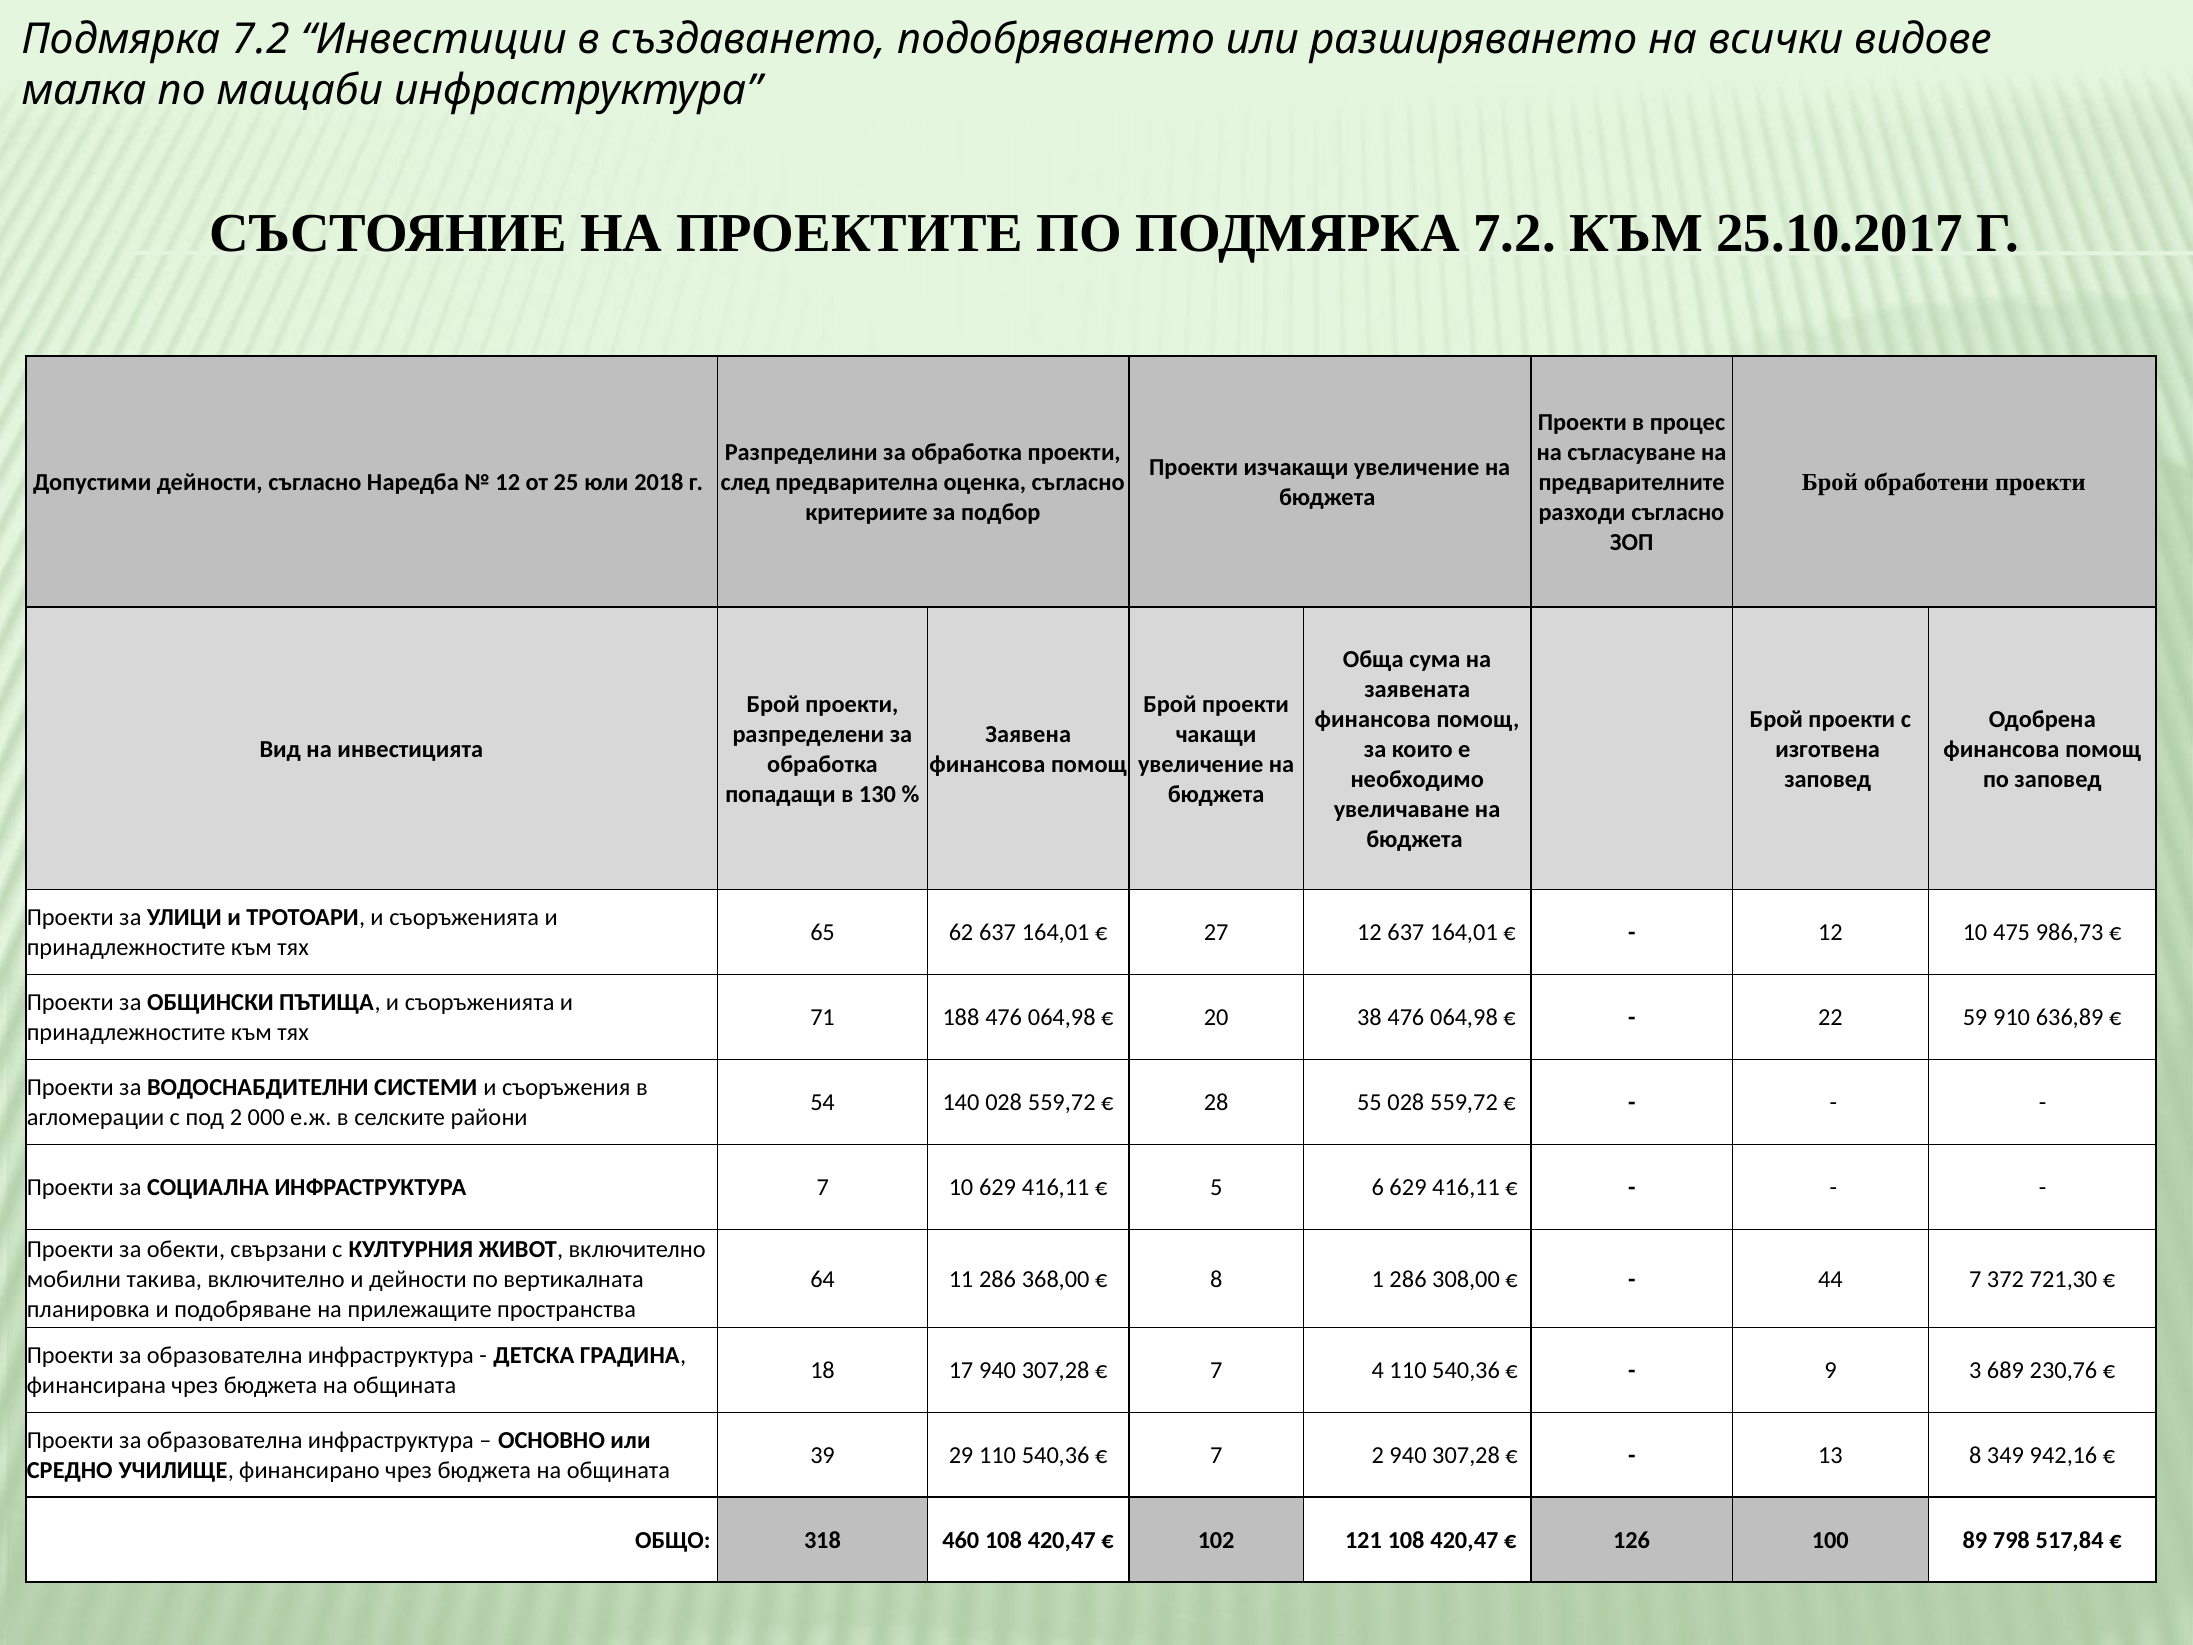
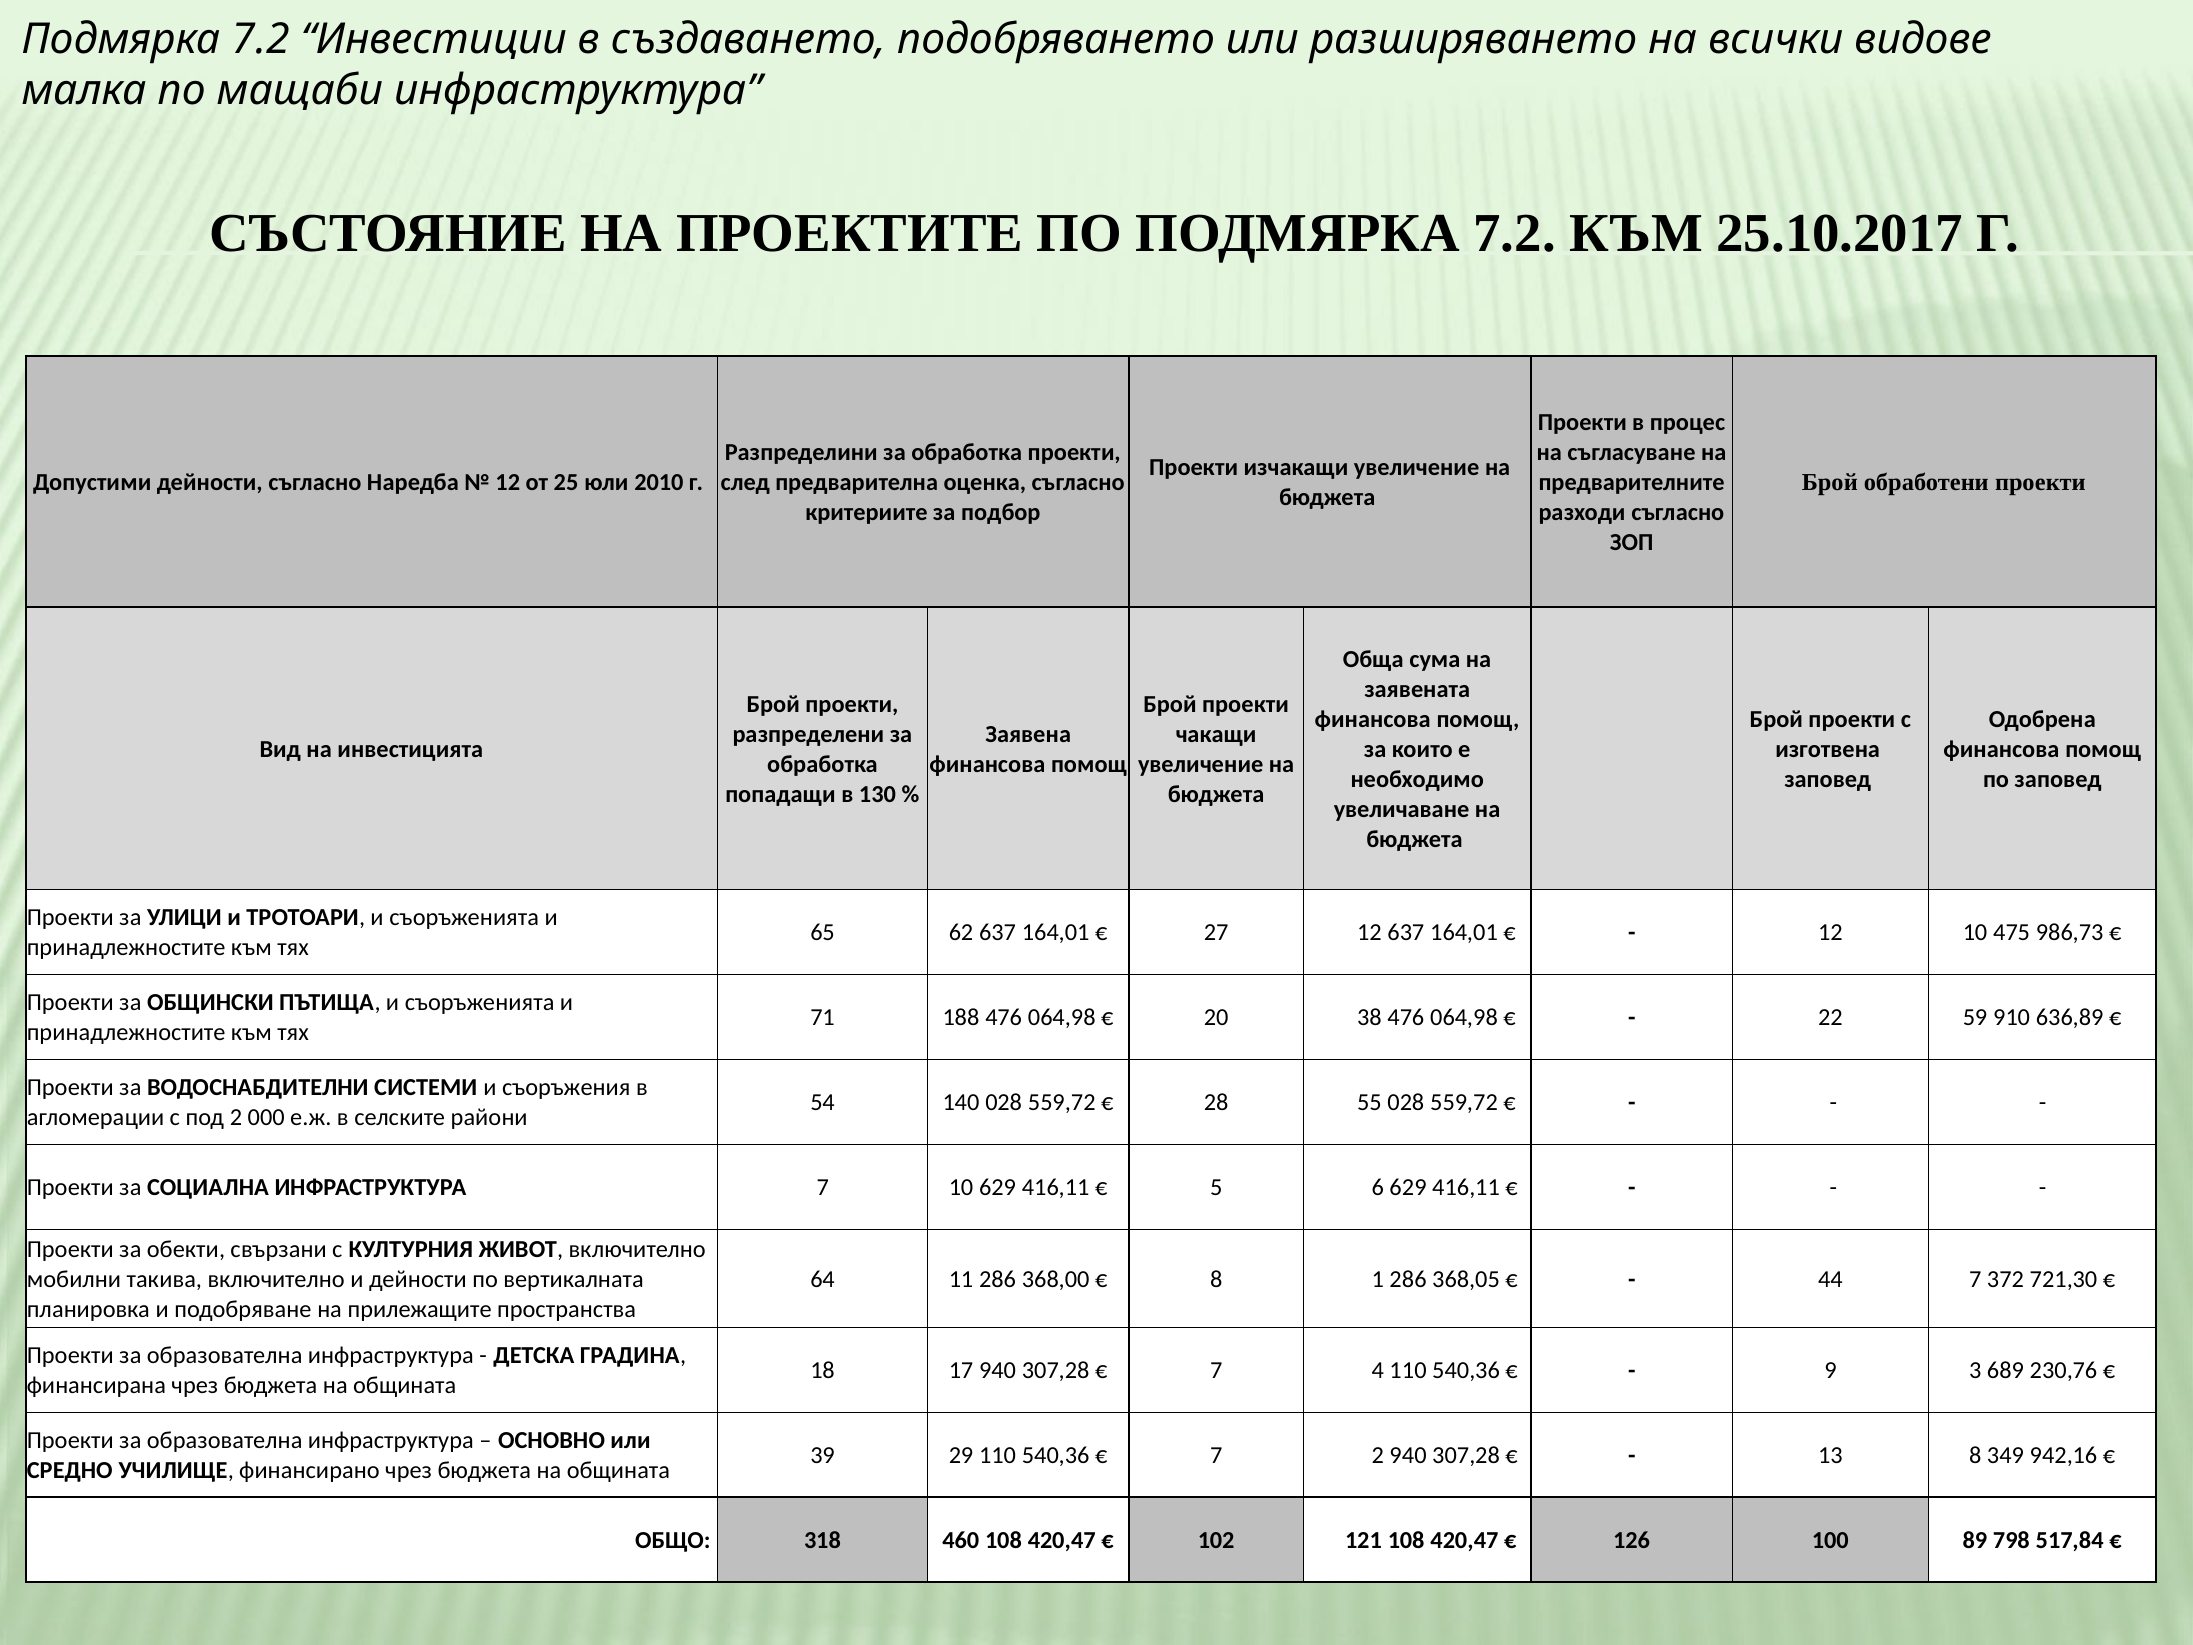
2018: 2018 -> 2010 (659, 482)
308,00: 308,00 -> 368,05 (1466, 1279)
